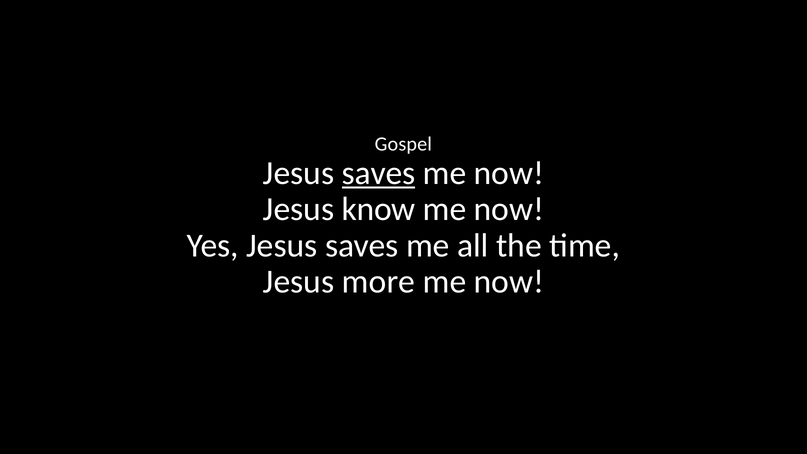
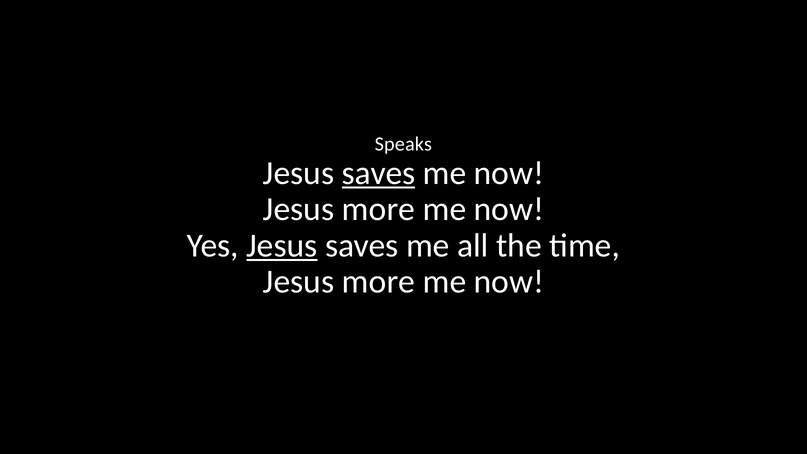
Gospel: Gospel -> Speaks (403, 144)
know: know -> more (378, 209)
Jesus underline: none -> present (282, 246)
